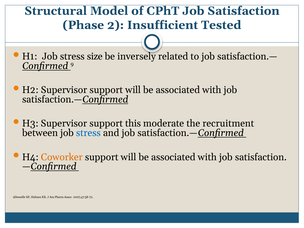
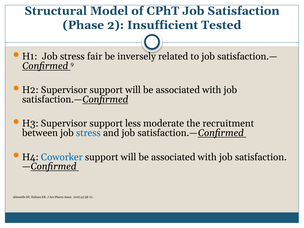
size: size -> fair (95, 57)
this: this -> less (133, 124)
Coworker colour: orange -> blue (62, 157)
